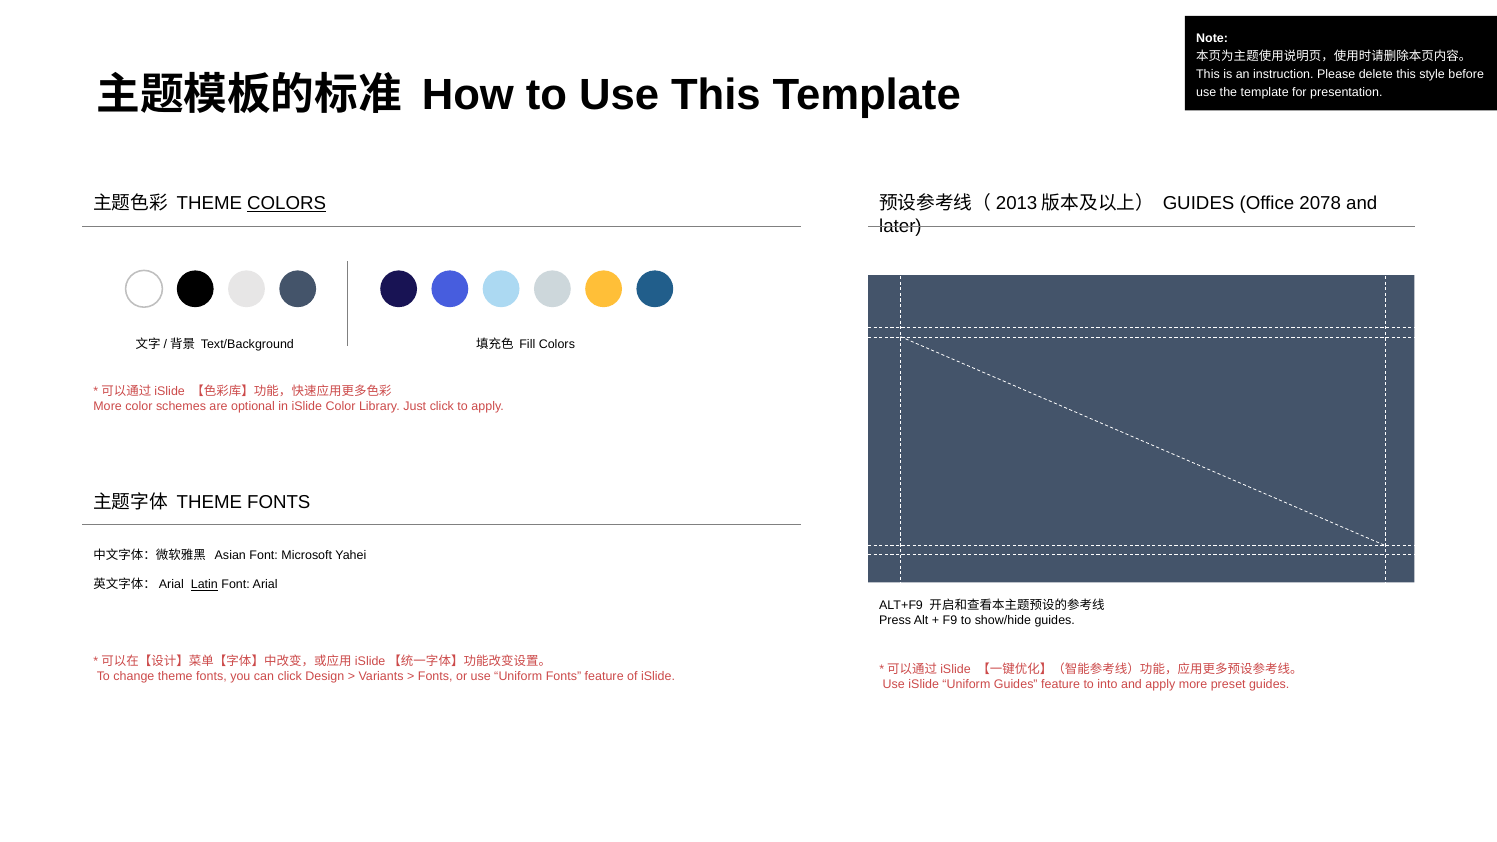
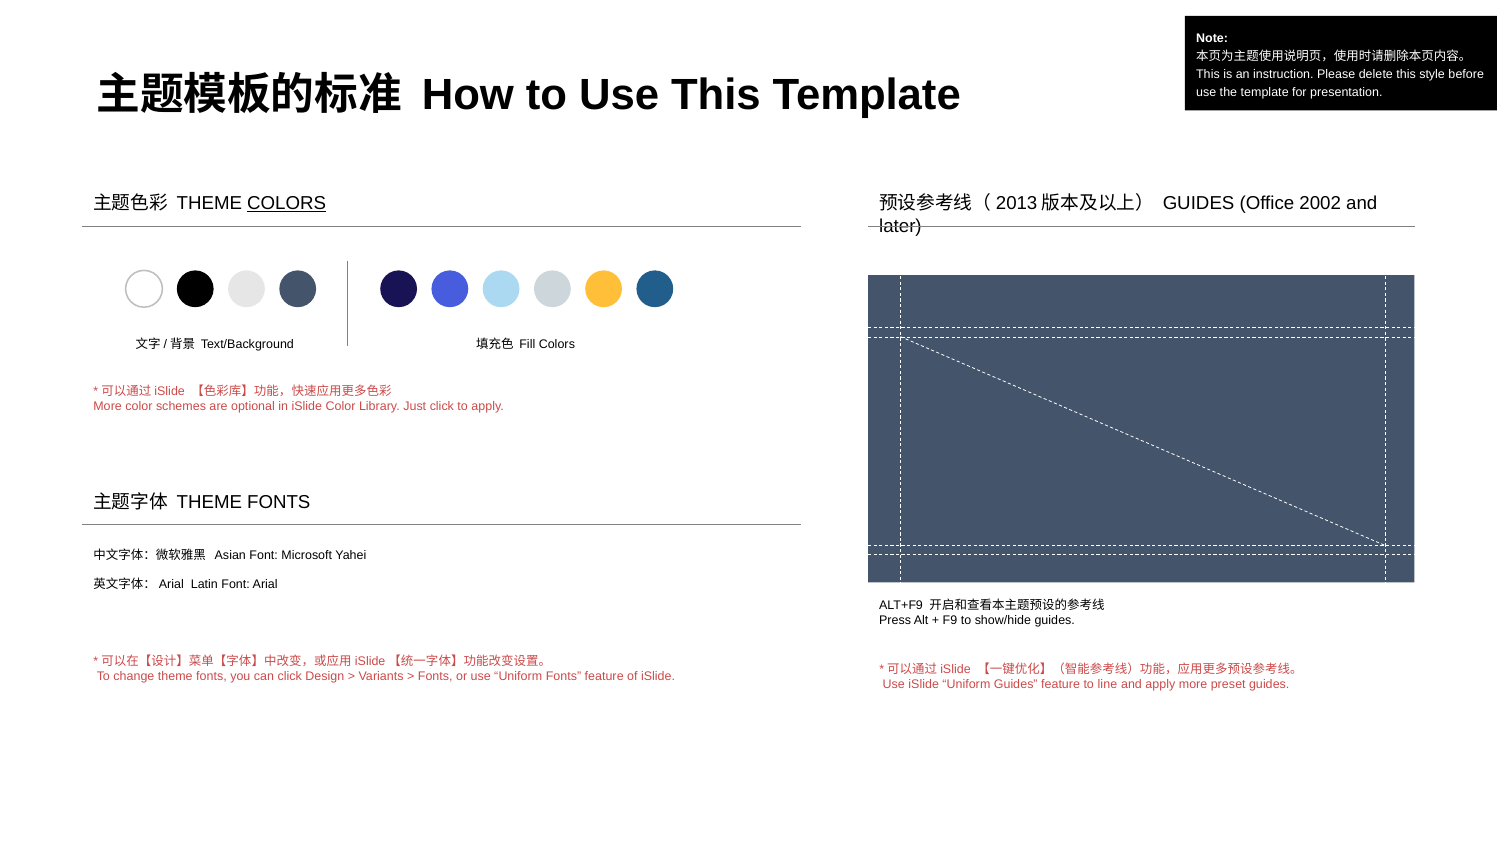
2078: 2078 -> 2002 (1320, 204)
Latin underline: present -> none (204, 585)
into: into -> line (1107, 684)
